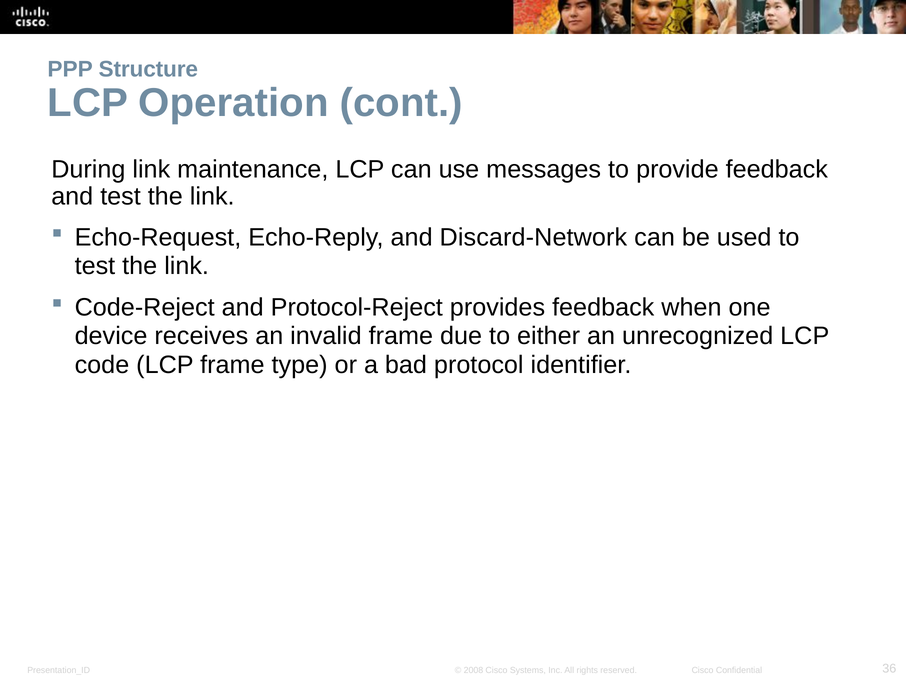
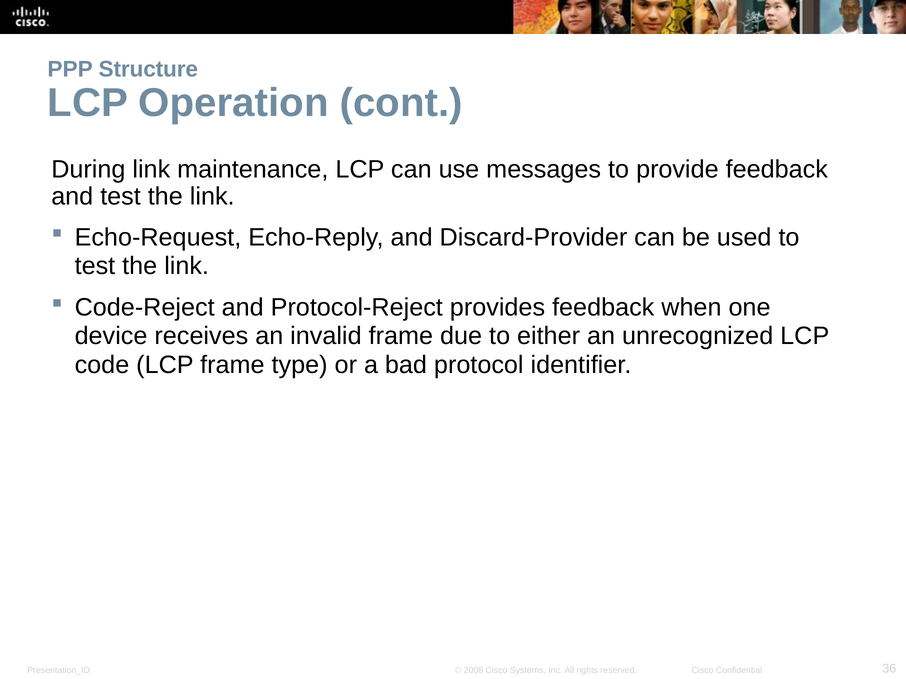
Discard-Network: Discard-Network -> Discard-Provider (533, 238)
